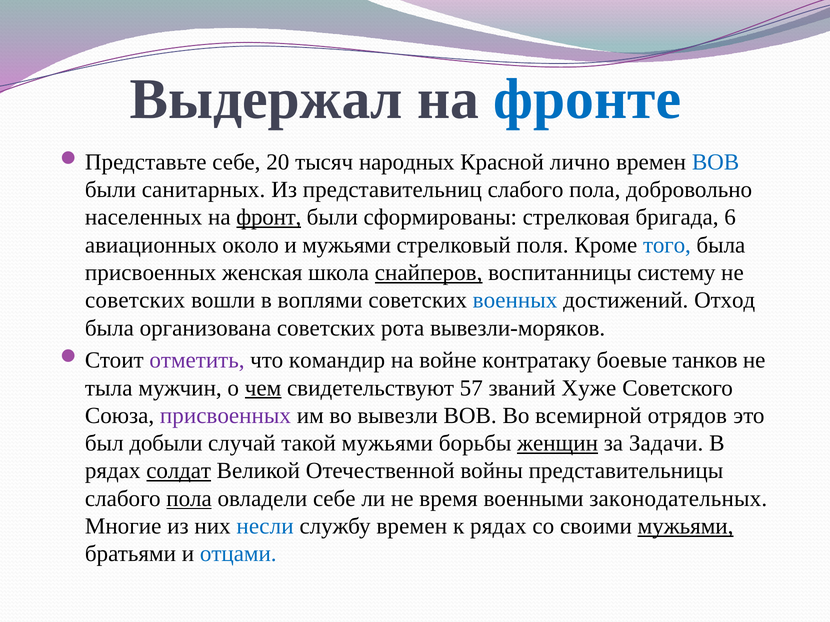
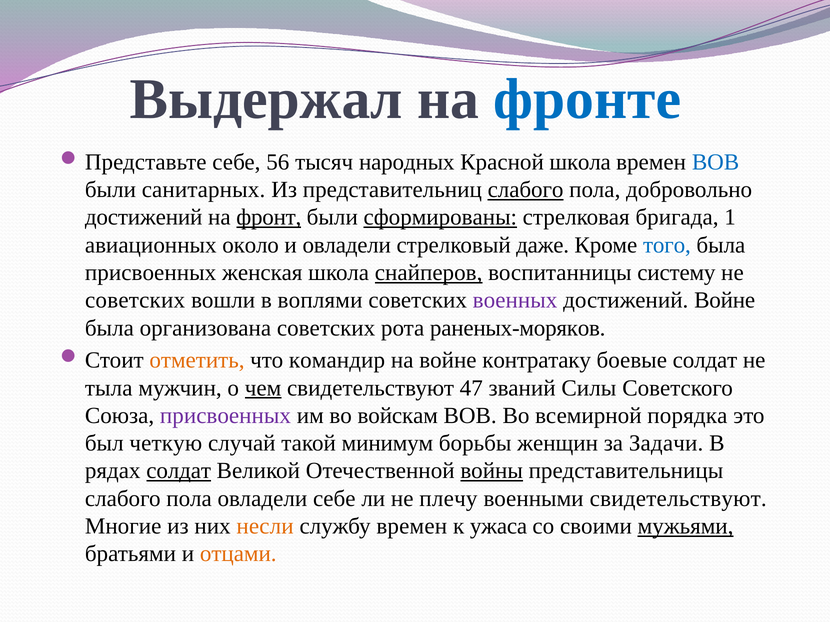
20: 20 -> 56 (278, 162)
Красной лично: лично -> школа (580, 162)
слабого underline: none -> present (526, 190)
населенных: населенных -> достижений (144, 218)
сформированы underline: none -> present (440, 218)
6: 6 -> 1 (730, 218)
и мужьями: мужьями -> овладели (347, 245)
поля: поля -> даже (543, 245)
военных colour: blue -> purple (515, 301)
достижений Отход: Отход -> Войне (725, 301)
вывезли-моряков: вывезли-моряков -> раненых-моряков (518, 328)
отметить colour: purple -> orange (197, 361)
боевые танков: танков -> солдат (705, 361)
57: 57 -> 47 (471, 388)
Хуже: Хуже -> Силы (589, 388)
вывезли: вывезли -> войскам (398, 416)
отрядов: отрядов -> порядка (687, 416)
добыли: добыли -> четкую (166, 444)
такой мужьями: мужьями -> минимум (387, 444)
женщин underline: present -> none (558, 444)
войны underline: none -> present (492, 471)
пола underline: present -> none (189, 499)
время: время -> плечу (448, 499)
военными законодательных: законодательных -> свидетельствуют (678, 499)
несли colour: blue -> orange (265, 527)
к рядах: рядах -> ужаса (499, 527)
отцами colour: blue -> orange (238, 554)
